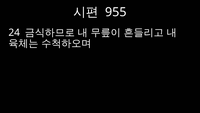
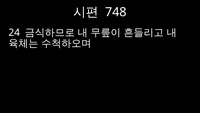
955: 955 -> 748 (116, 12)
